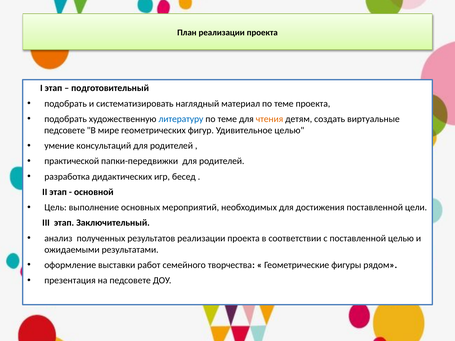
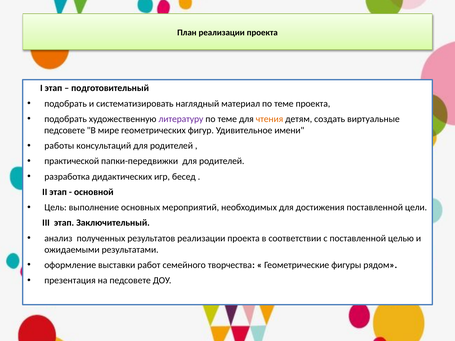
литературу colour: blue -> purple (181, 119)
Удивительное целью: целью -> имени (289, 130)
умение: умение -> работы (59, 146)
